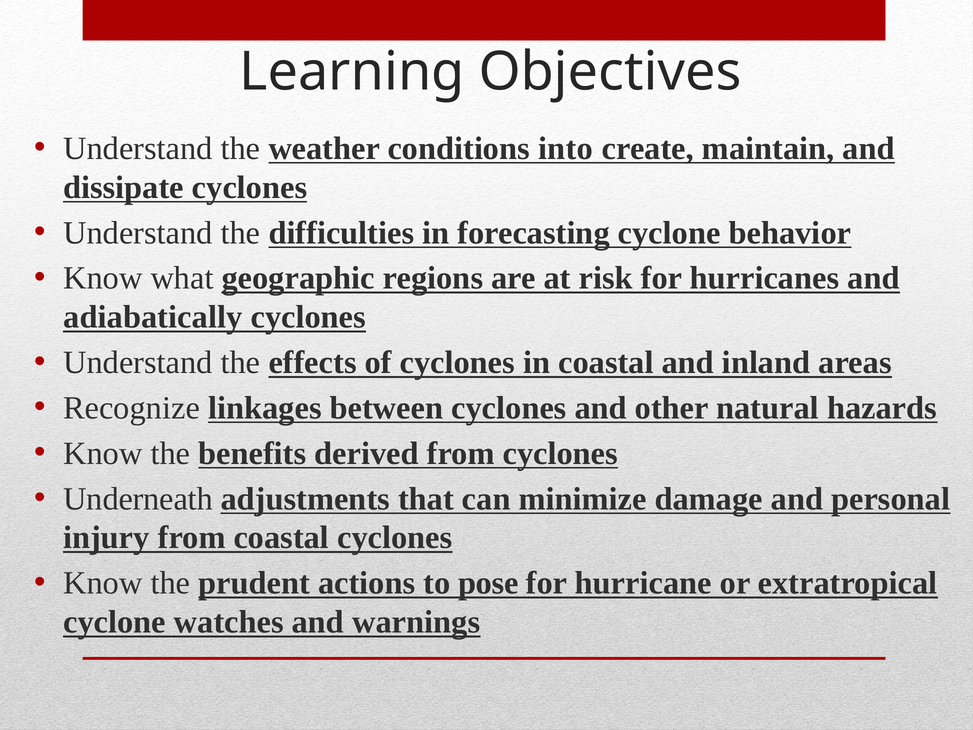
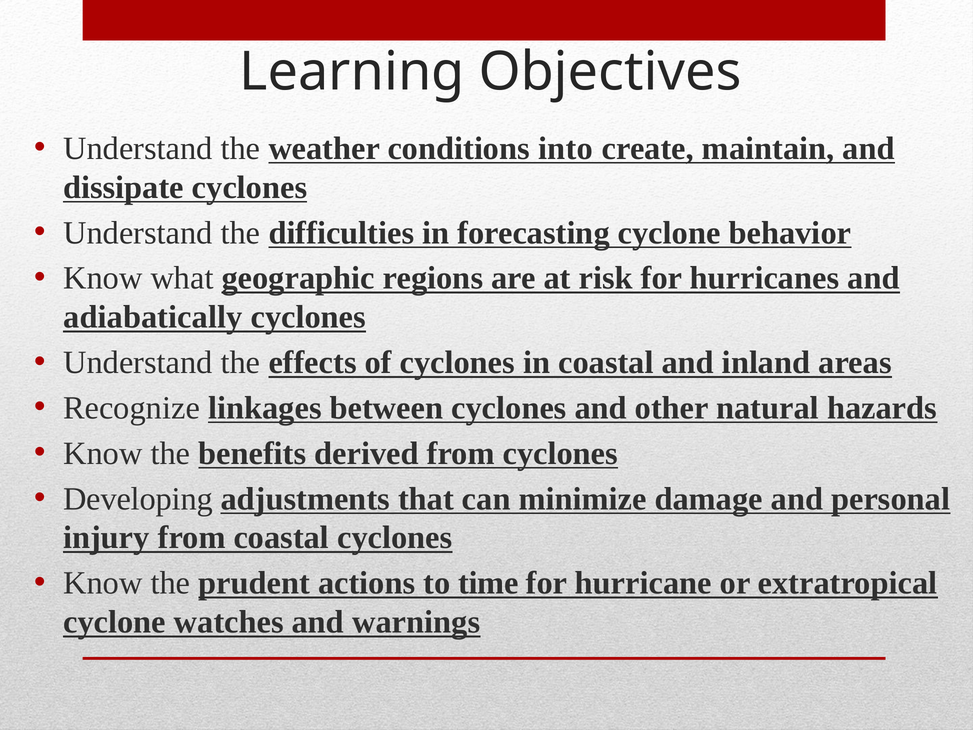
Underneath: Underneath -> Developing (138, 499)
pose: pose -> time (488, 583)
